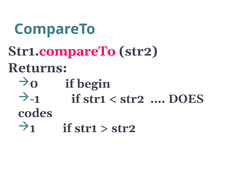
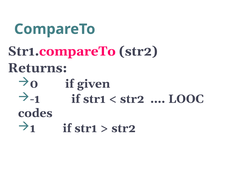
begin: begin -> given (94, 84)
DOES: DOES -> LOOC (186, 99)
